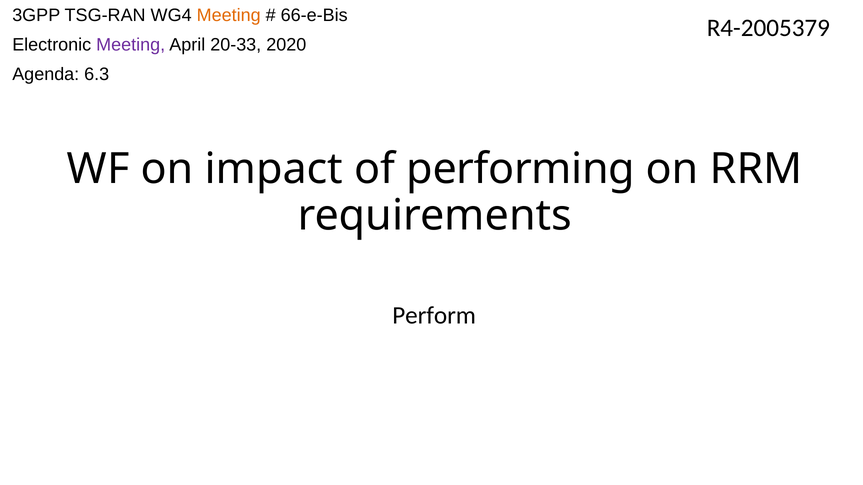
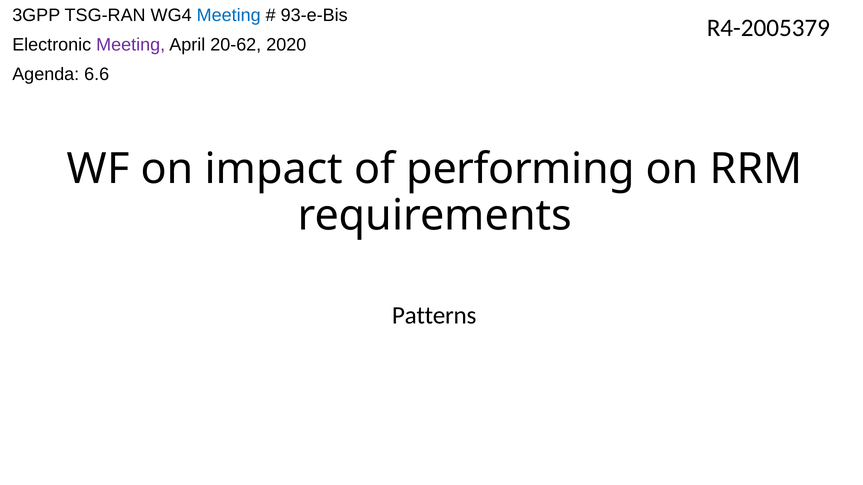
Meeting colour: orange -> blue (229, 15)
66-e-Bis: 66-e-Bis -> 93-e-Bis (314, 15)
20-33: 20-33 -> 20-62 (236, 45)
6.3: 6.3 -> 6.6 (97, 75)
Perform: Perform -> Patterns (434, 316)
